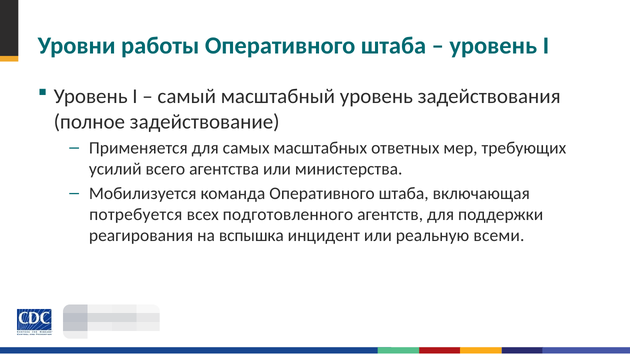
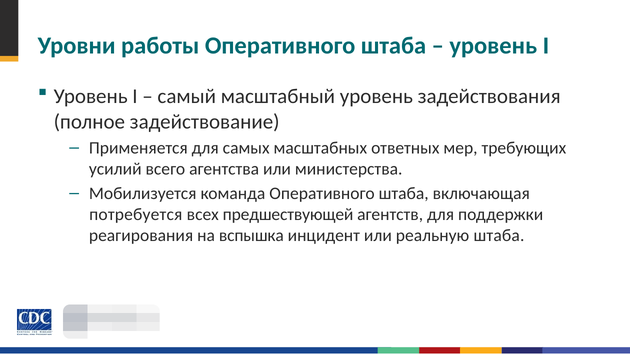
подготовленного: подготовленного -> предшествующей (288, 215)
реальную всеми: всеми -> штаба (499, 236)
